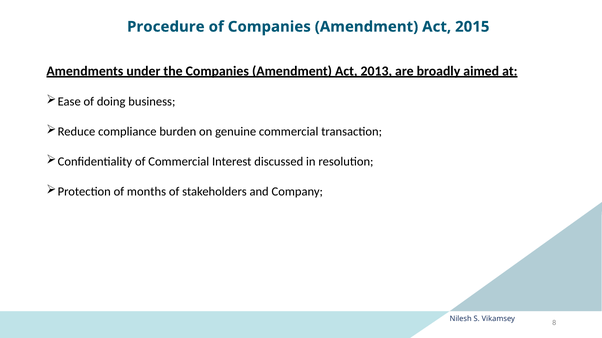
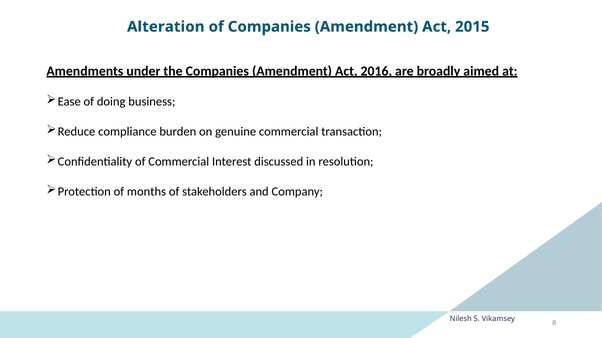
Procedure: Procedure -> Alteration (166, 27)
2013: 2013 -> 2016 (376, 71)
